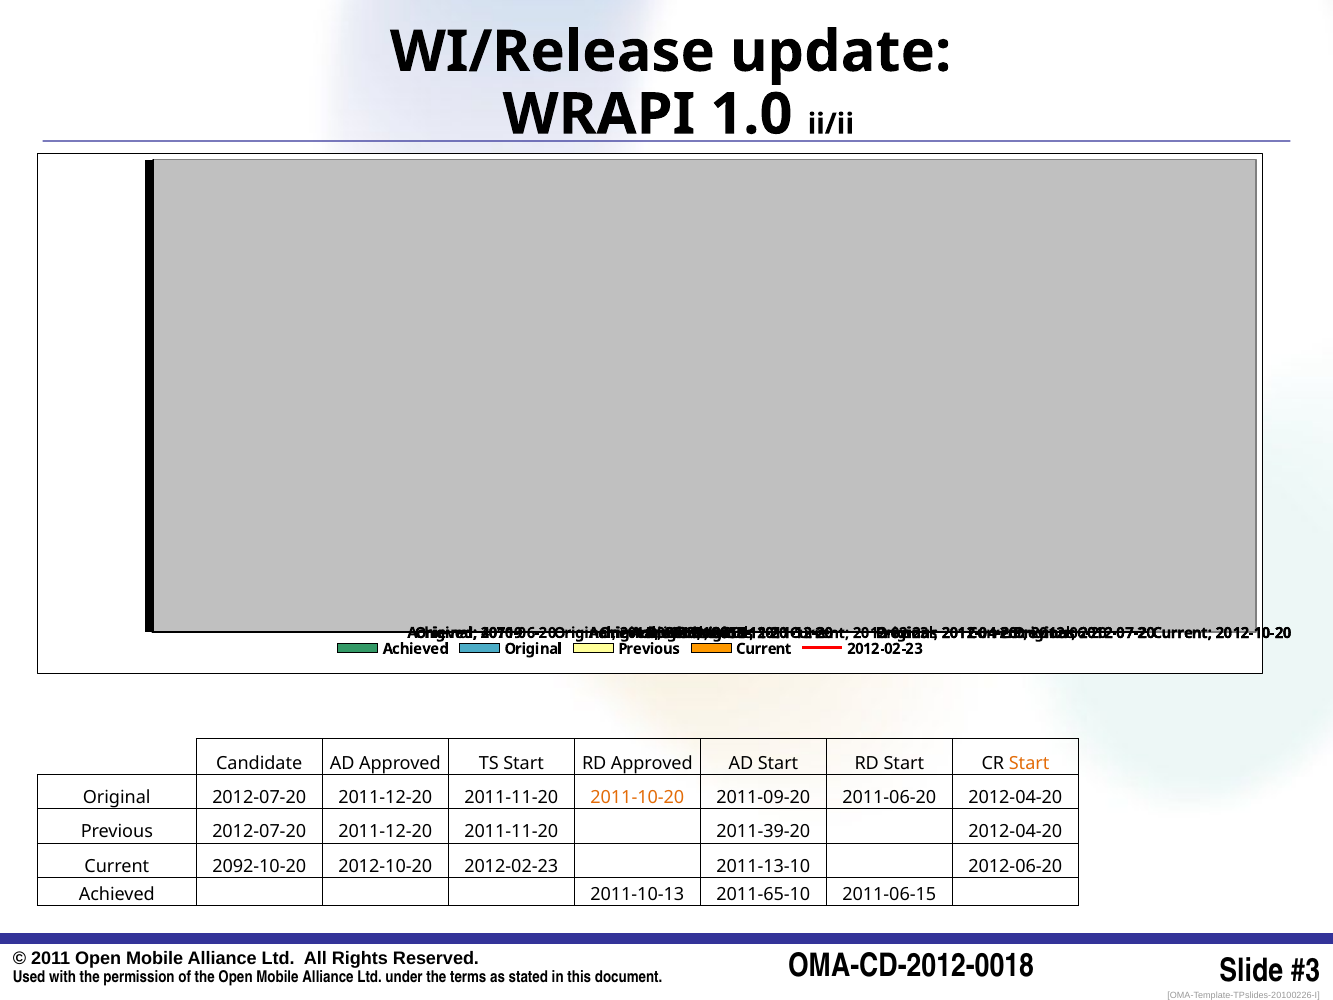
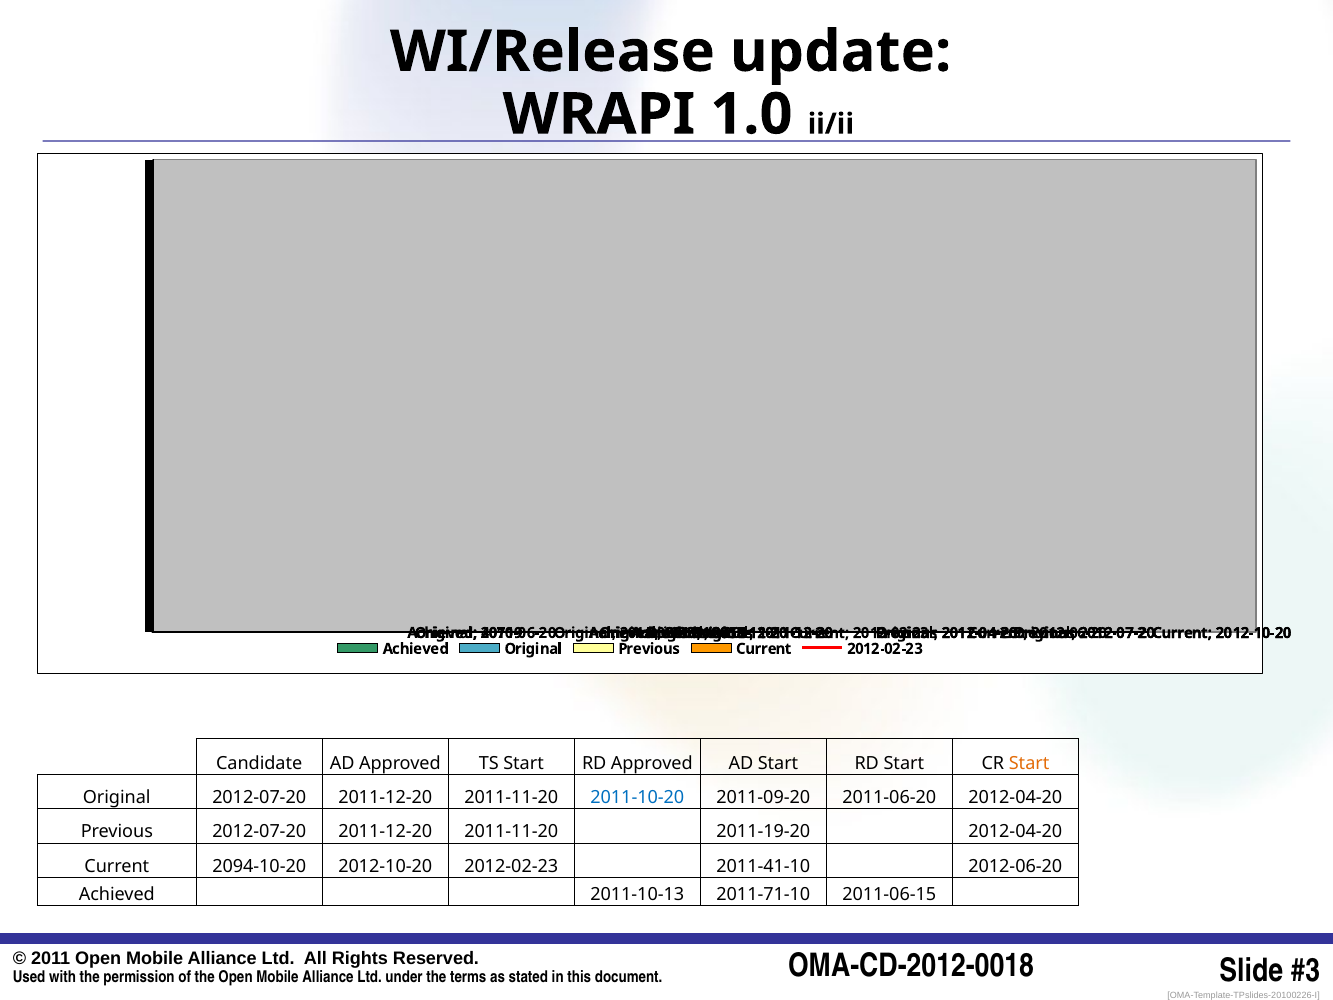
2011-10-20 colour: orange -> blue (637, 798)
2011-39-20: 2011-39-20 -> 2011-19-20 (763, 832)
2092-10-20: 2092-10-20 -> 2094-10-20 (259, 866)
2011-13-10: 2011-13-10 -> 2011-41-10 (763, 866)
2011-65-10: 2011-65-10 -> 2011-71-10 (763, 894)
